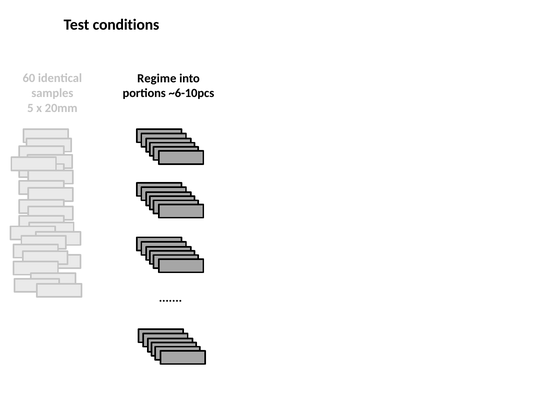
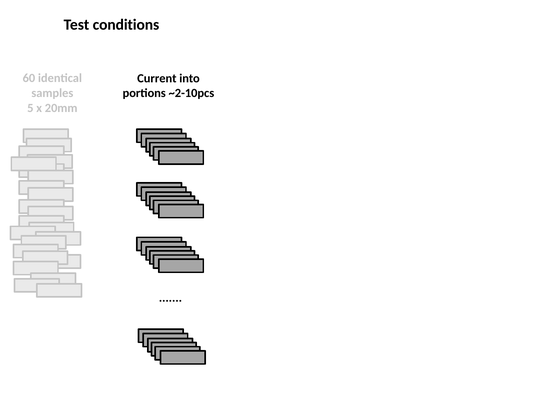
Regime: Regime -> Current (157, 78)
~6-10pcs: ~6-10pcs -> ~2-10pcs (191, 93)
